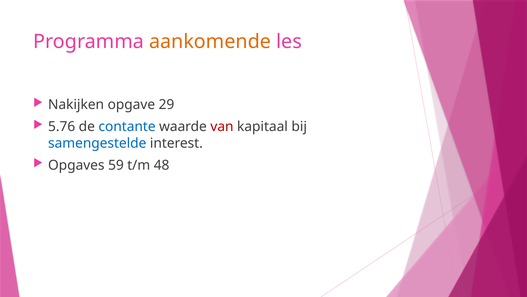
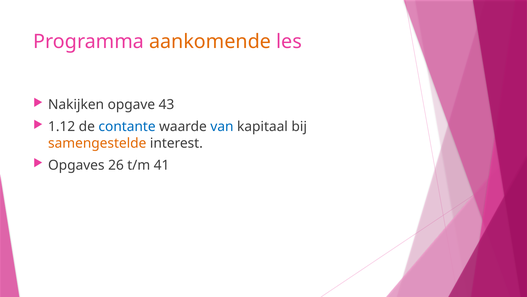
29: 29 -> 43 (166, 105)
5.76: 5.76 -> 1.12 (62, 126)
van colour: red -> blue (222, 126)
samengestelde colour: blue -> orange (97, 143)
59: 59 -> 26 (116, 165)
48: 48 -> 41 (162, 165)
